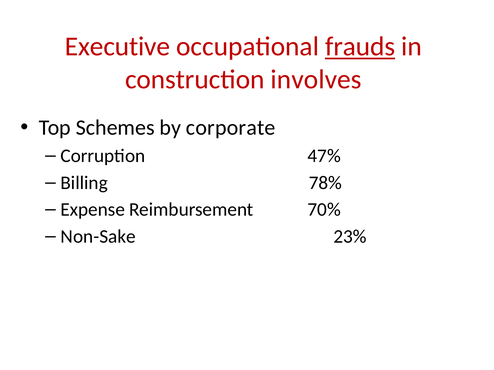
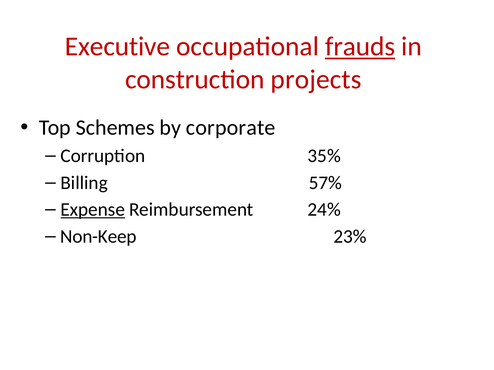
involves: involves -> projects (316, 80)
47%: 47% -> 35% (324, 156)
78%: 78% -> 57% (325, 183)
Expense underline: none -> present (93, 210)
70%: 70% -> 24% (324, 210)
Non-Sake: Non-Sake -> Non-Keep (98, 237)
